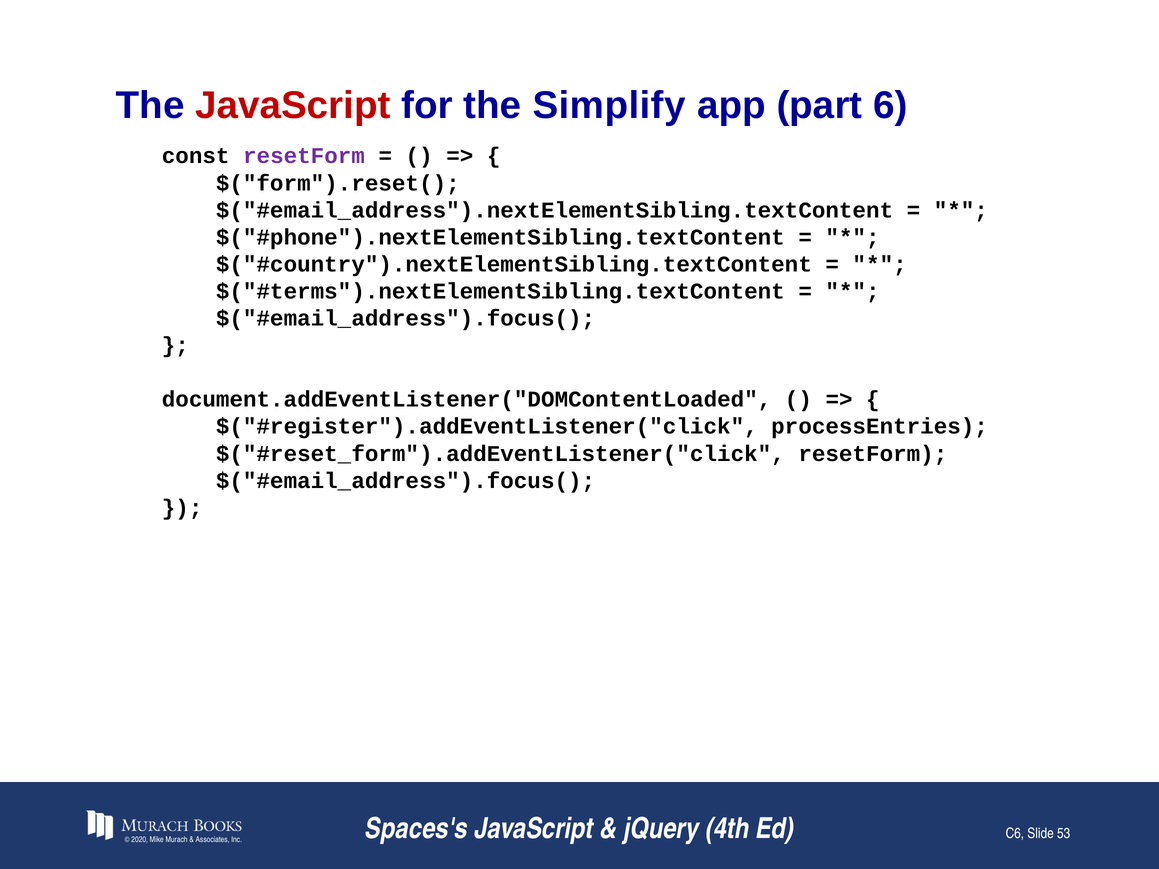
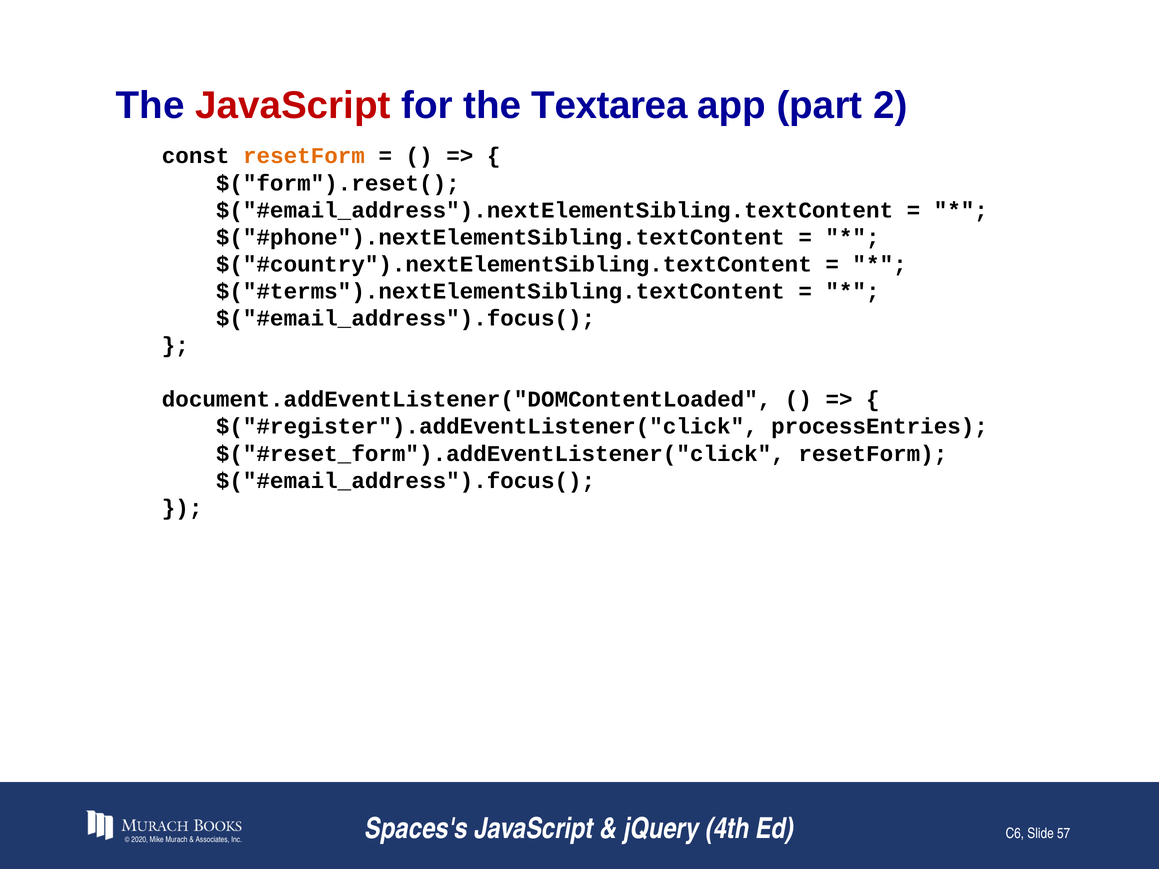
Simplify: Simplify -> Textarea (609, 105)
6: 6 -> 2 (890, 105)
resetForm colour: purple -> orange (304, 156)
53: 53 -> 57 (1064, 834)
